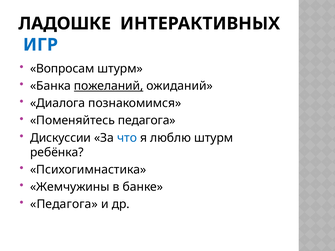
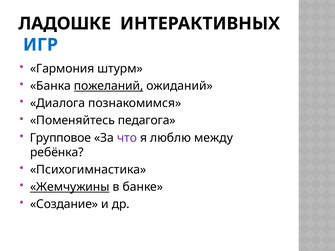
Вопросам: Вопросам -> Гармония (62, 69)
Дискуссии: Дискуссии -> Групповое (61, 138)
что colour: blue -> purple (127, 138)
люблю штурм: штурм -> между (214, 138)
Жемчужины underline: none -> present (70, 187)
Педагога: Педагога -> Создание (64, 204)
